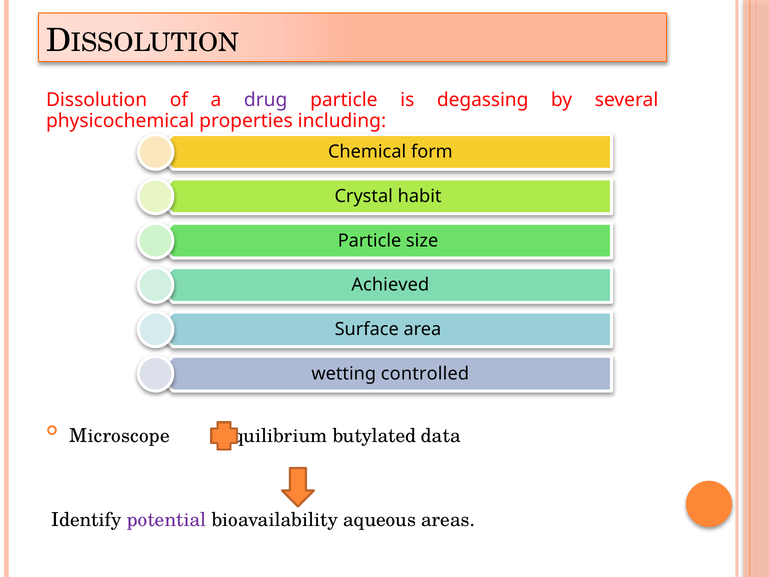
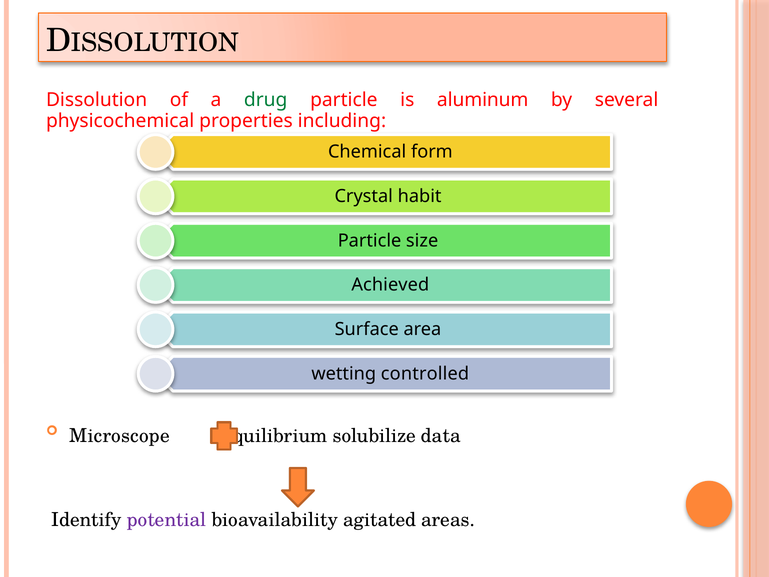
drug colour: purple -> green (266, 100)
degassing: degassing -> aluminum (483, 100)
butylated: butylated -> solubilize (374, 435)
aqueous: aqueous -> agitated (380, 520)
